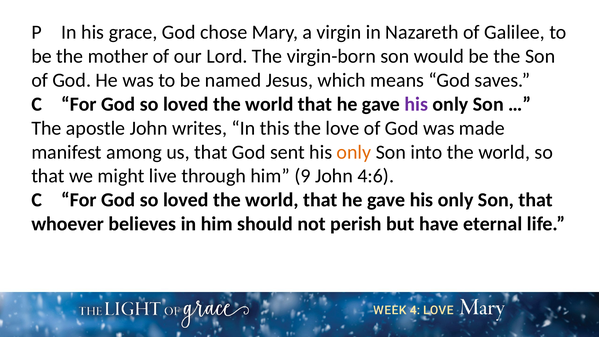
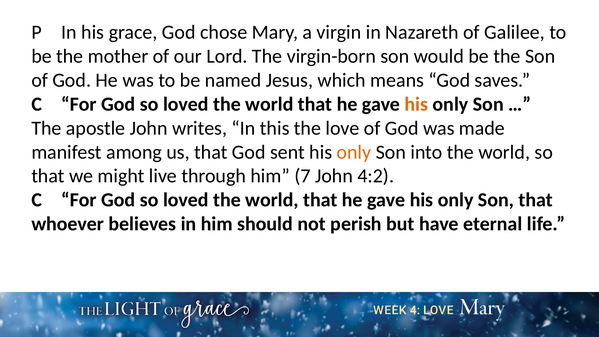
his colour: purple -> orange (416, 104)
9: 9 -> 7 (302, 176)
4:6: 4:6 -> 4:2 (376, 176)
